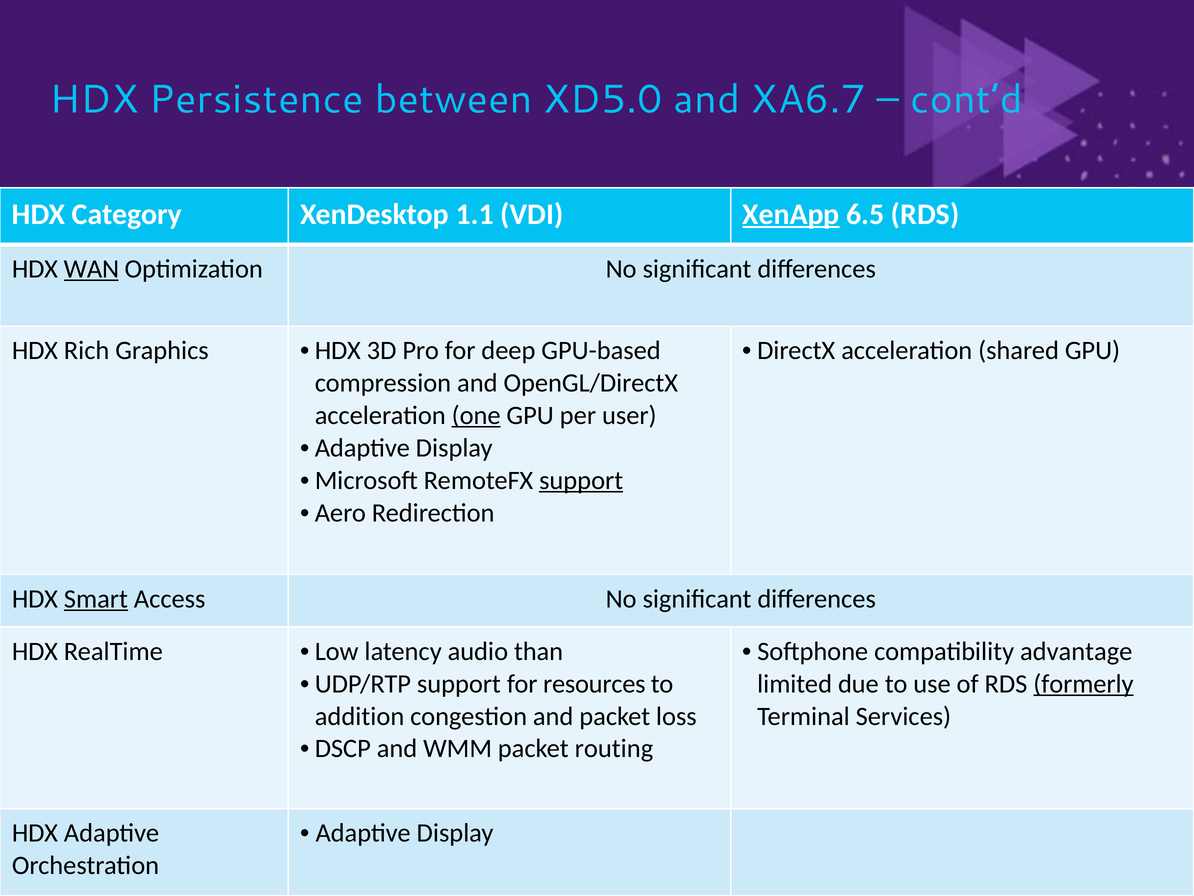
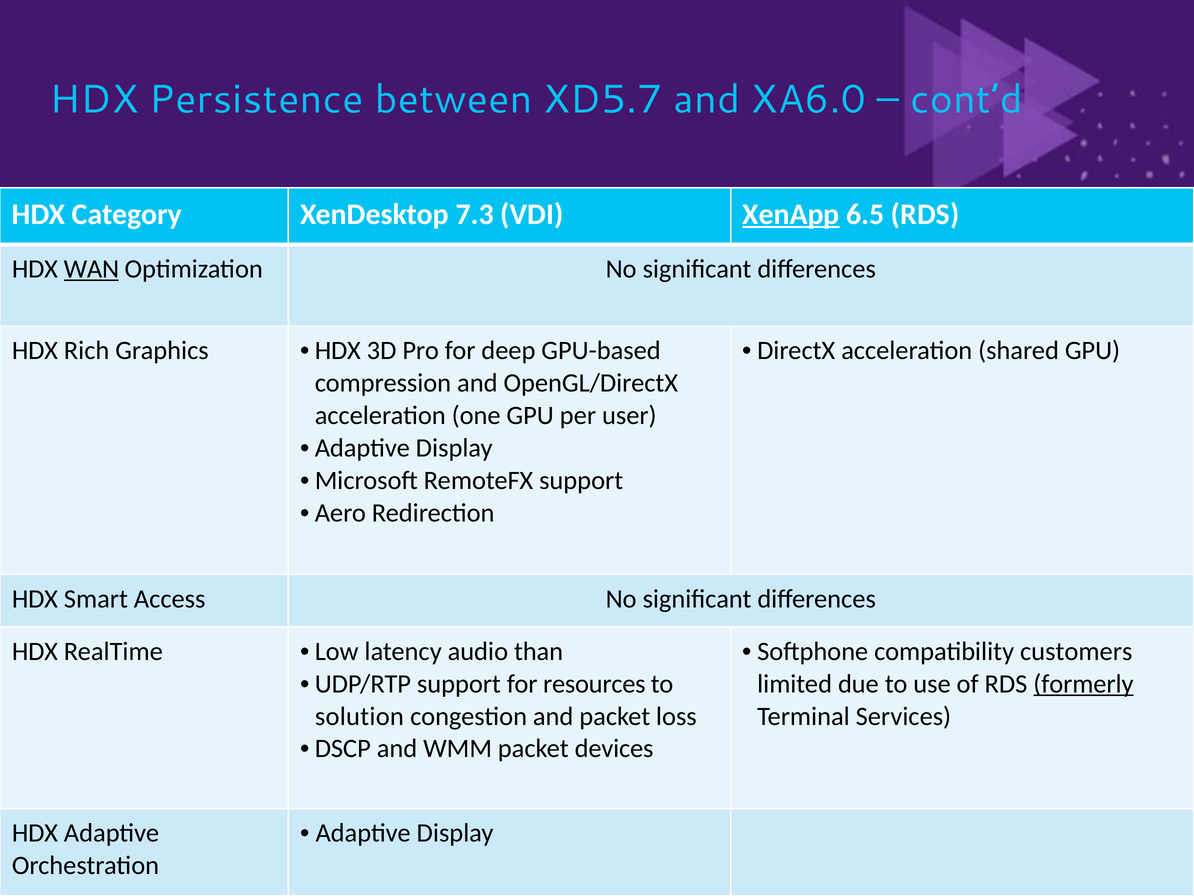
XD5.0: XD5.0 -> XD5.7 (603, 99)
XA6.7: XA6.7 -> XA6.0 (809, 99)
1.1: 1.1 -> 7.3 (475, 214)
one underline: present -> none (476, 415)
support underline: present -> none (581, 480)
Smart underline: present -> none (96, 599)
advantage: advantage -> customers (1076, 651)
addition: addition -> solution (359, 716)
routing: routing -> devices (614, 748)
